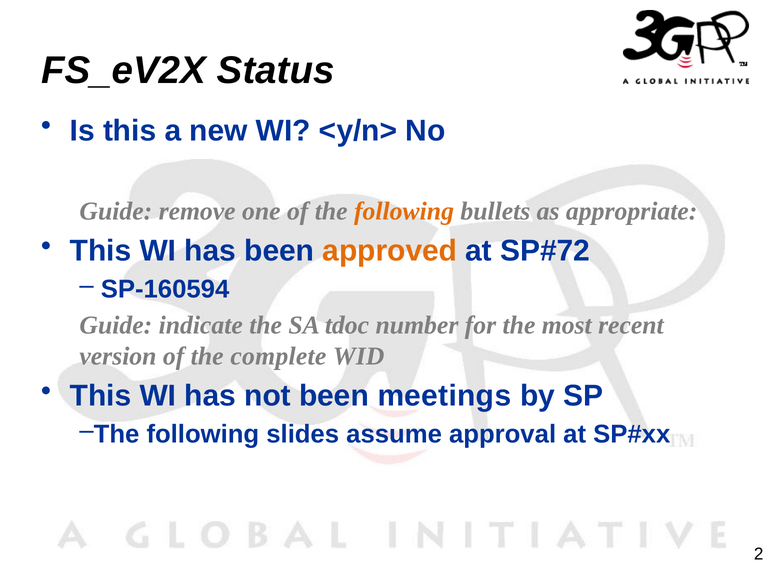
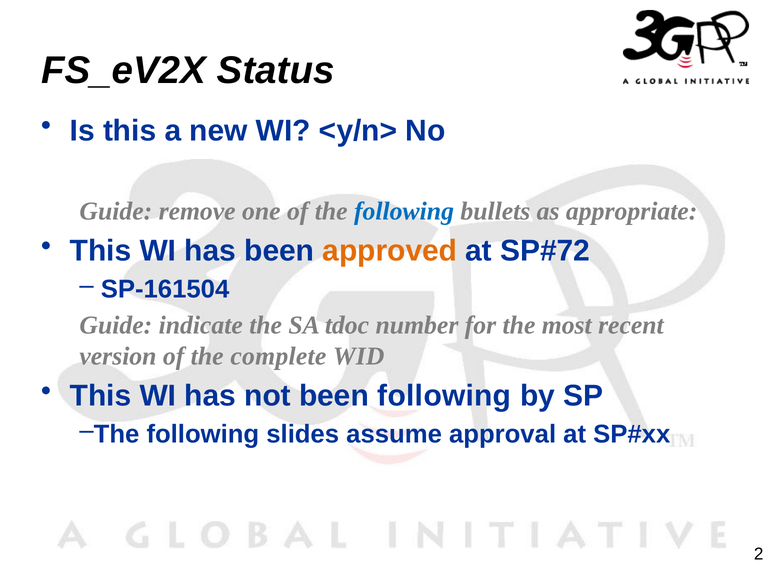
following colour: orange -> blue (404, 211)
SP-160594: SP-160594 -> SP-161504 (165, 289)
been meetings: meetings -> following (444, 396)
